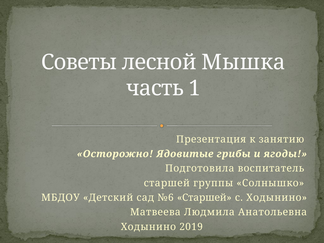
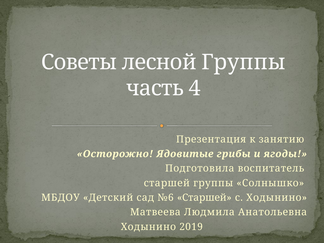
лесной Мышка: Мышка -> Группы (243, 62)
1: 1 -> 4 (195, 88)
